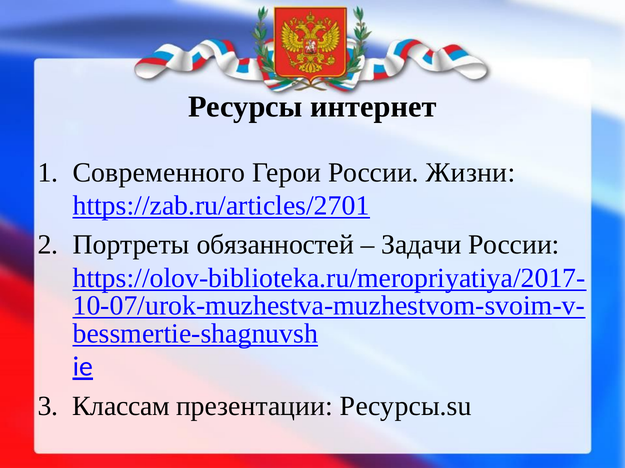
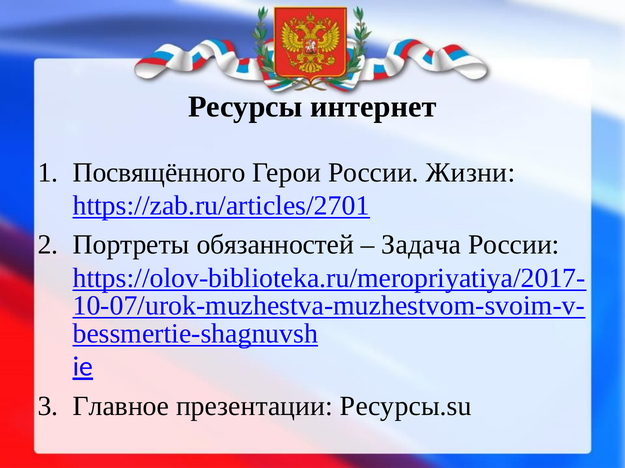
Современного: Современного -> Посвящённого (159, 173)
Задачи: Задачи -> Задача (421, 245)
Классам: Классам -> Главное (121, 407)
